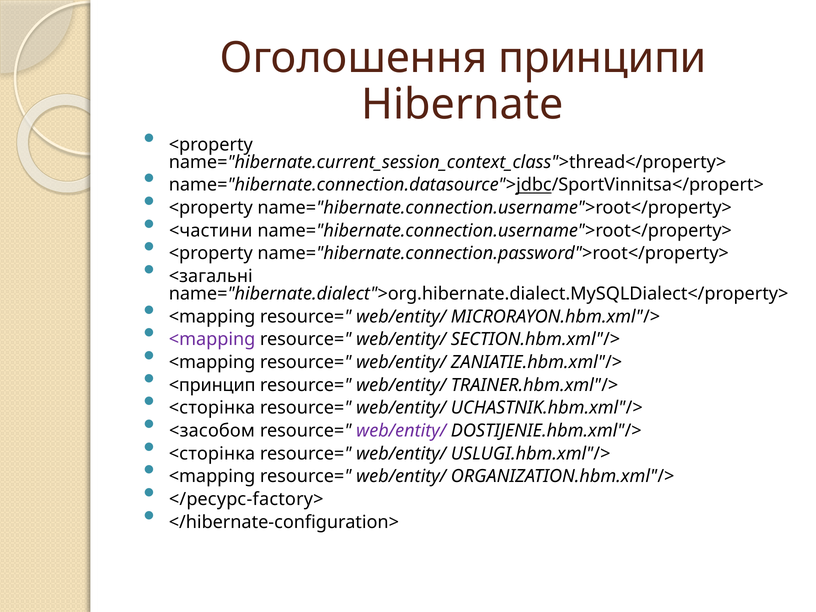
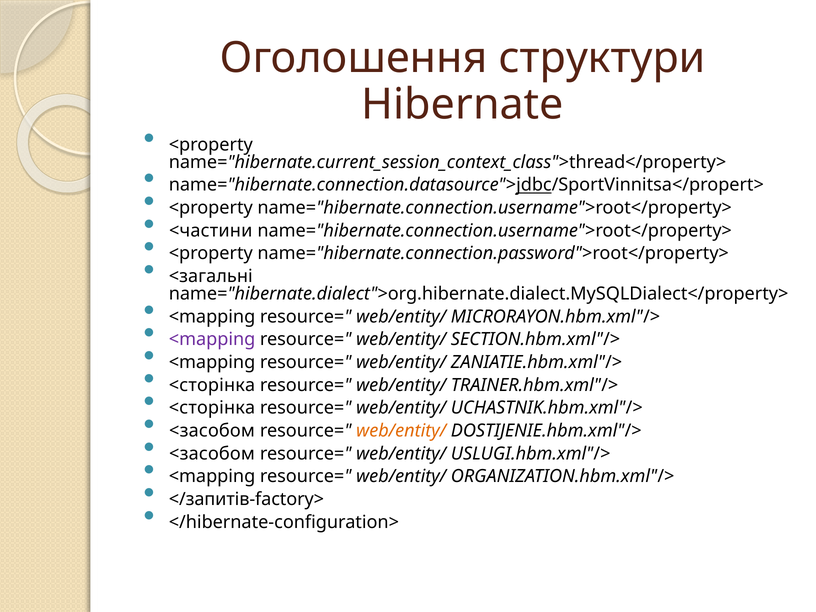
принципи: принципи -> структури (602, 58)
<принцип: <принцип -> <сторінка (212, 385)
web/entity/ colour: purple -> orange (401, 431)
<сторінка: <сторінка -> <засобом (212, 454)
</ресурс-factory>: </ресурс-factory> -> </запитів-factory> (246, 499)
